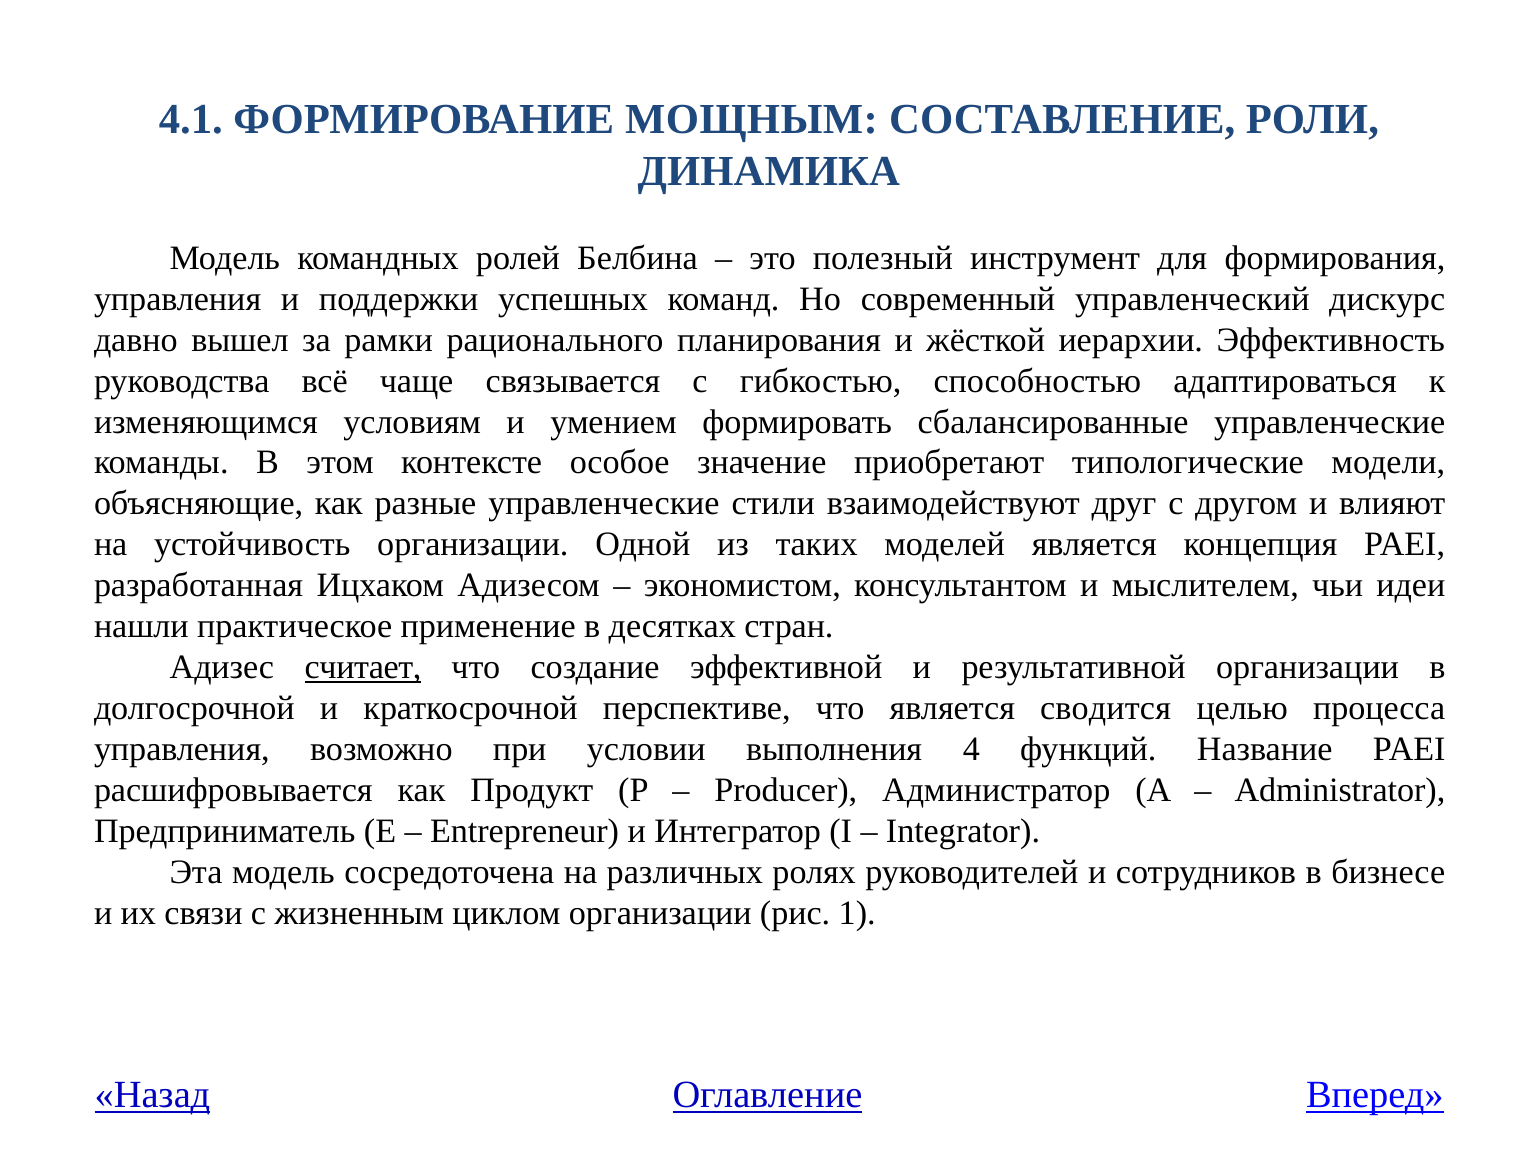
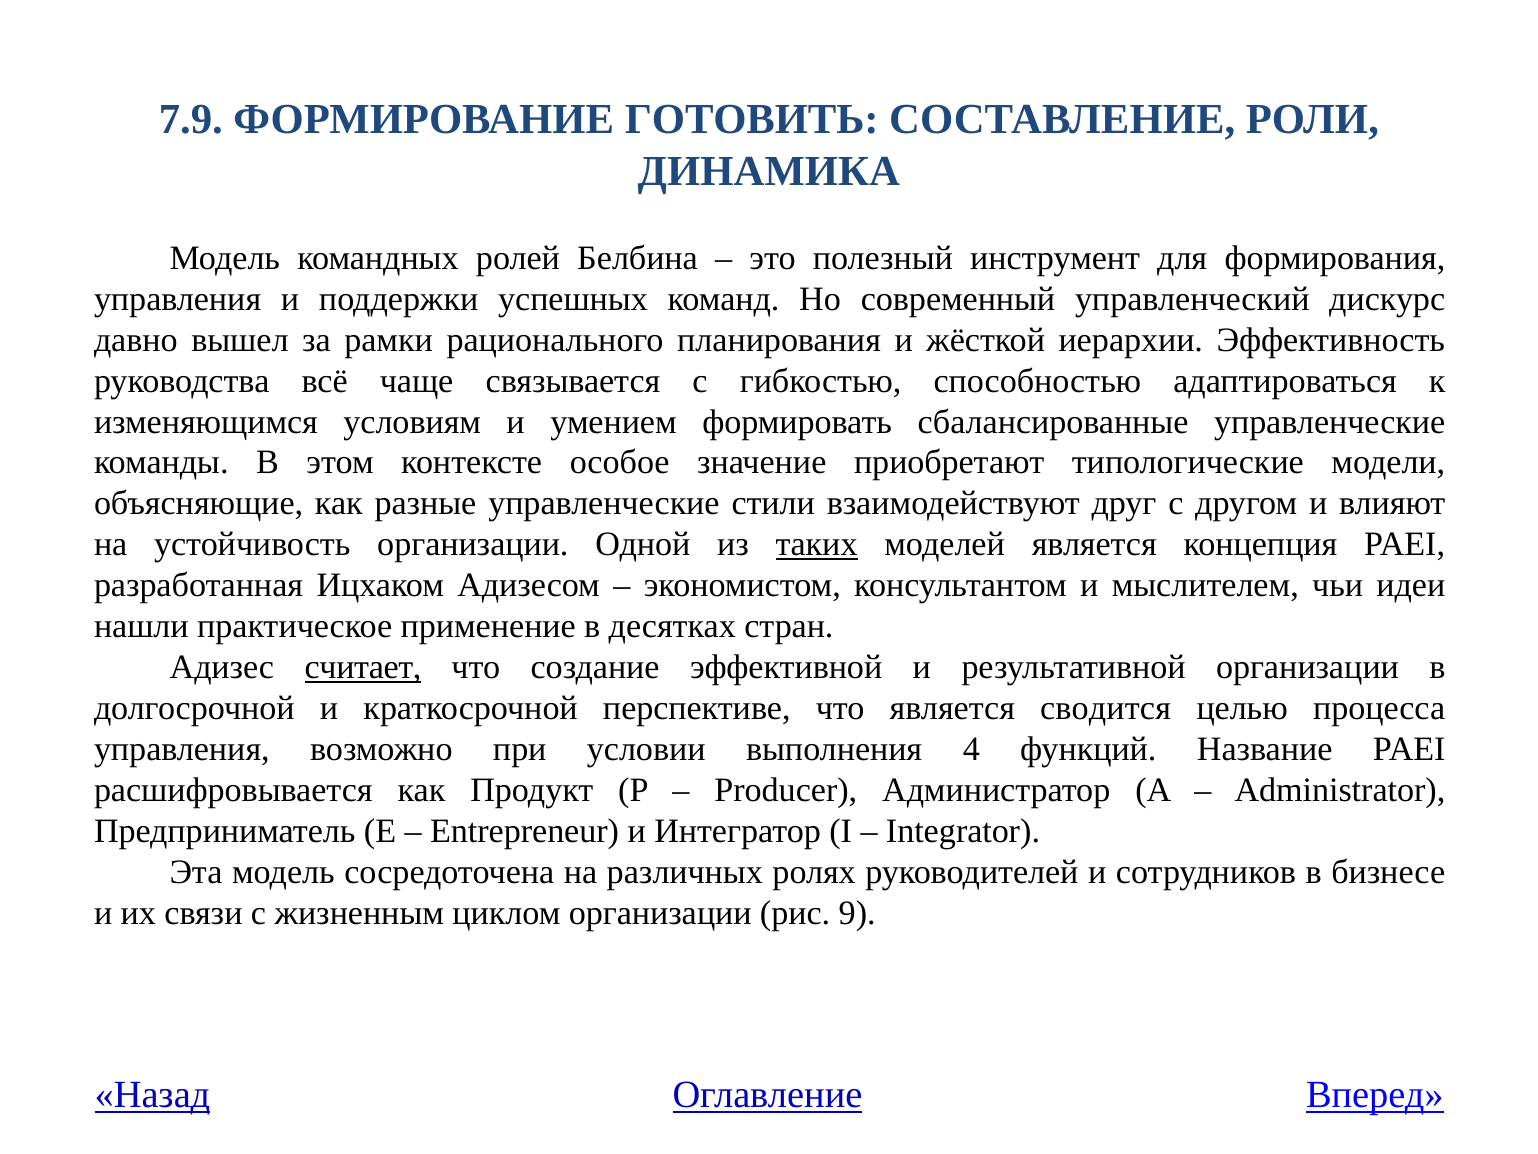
4.1: 4.1 -> 7.9 (191, 120)
МОЩНЫМ: МОЩНЫМ -> ГОТОВИТЬ (752, 120)
таких underline: none -> present (817, 544)
1: 1 -> 9 (857, 913)
